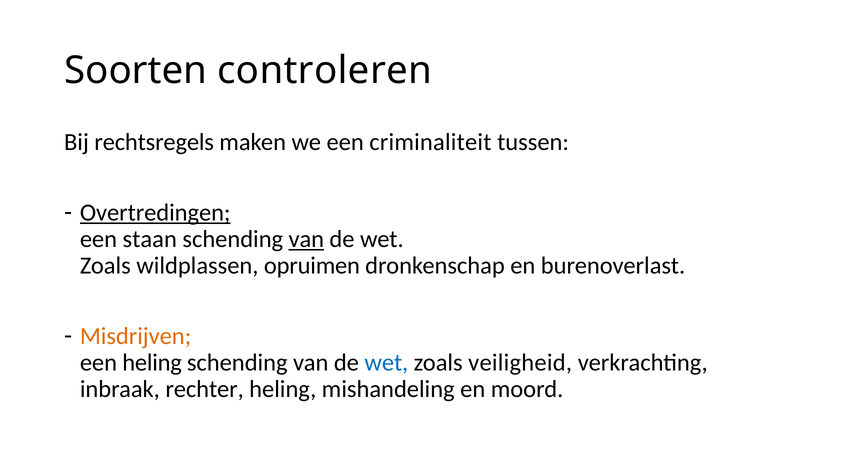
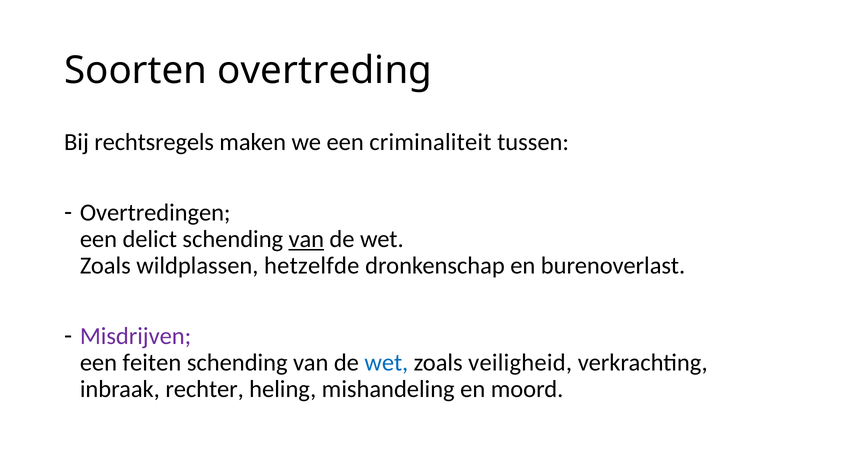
controleren: controleren -> overtreding (325, 71)
Overtredingen underline: present -> none (155, 213)
staan: staan -> delict (150, 239)
opruimen: opruimen -> hetzelfde (312, 266)
Misdrijven colour: orange -> purple (136, 336)
een heling: heling -> feiten (152, 363)
